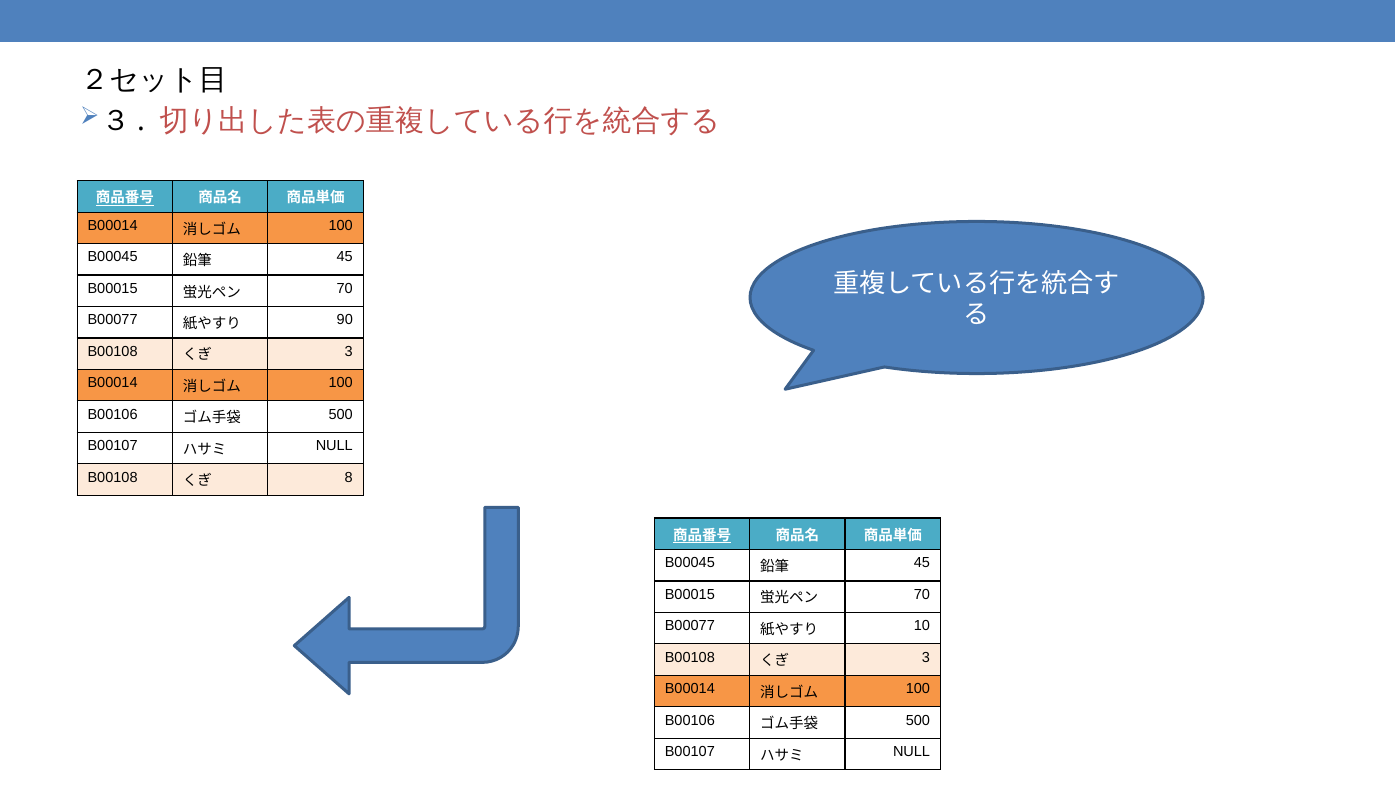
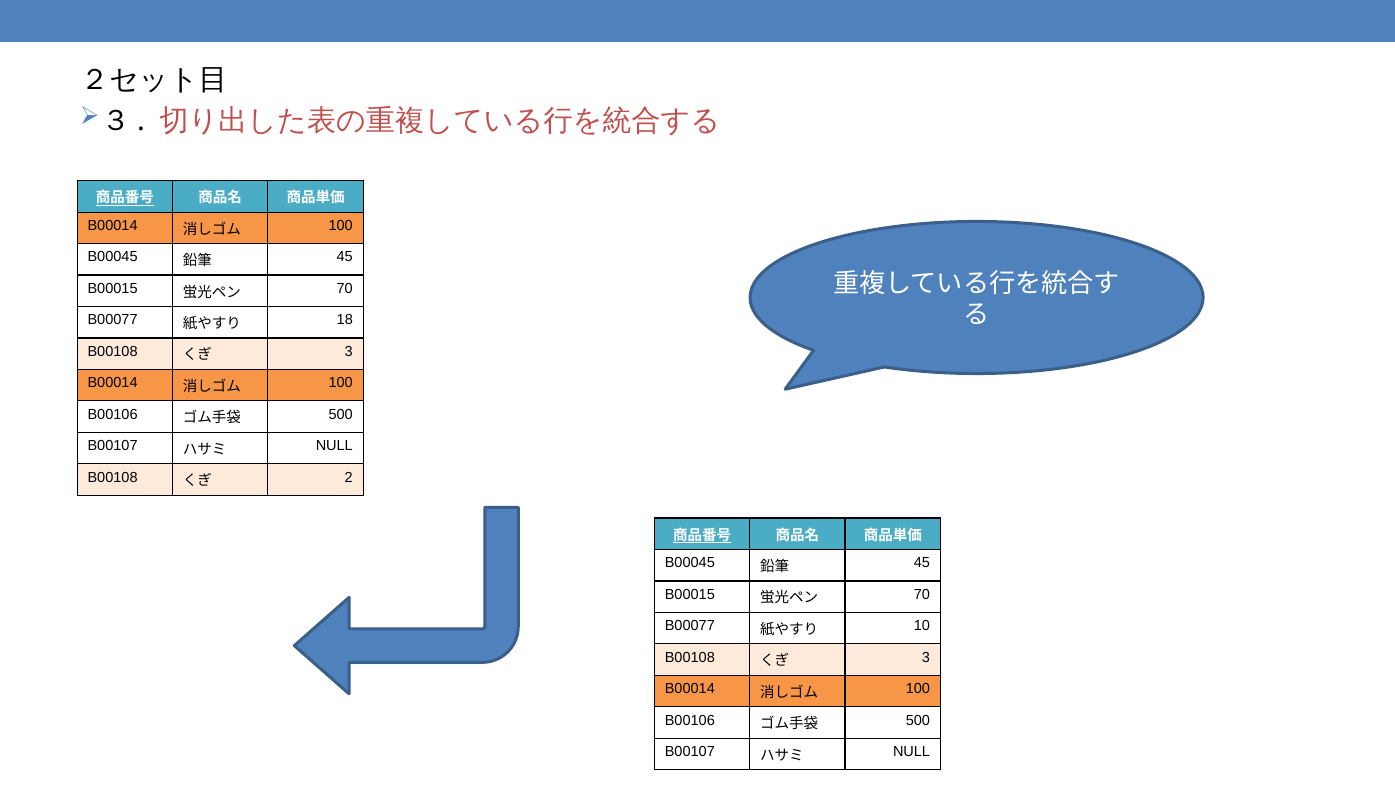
90: 90 -> 18 (345, 320)
8: 8 -> 2 (349, 477)
